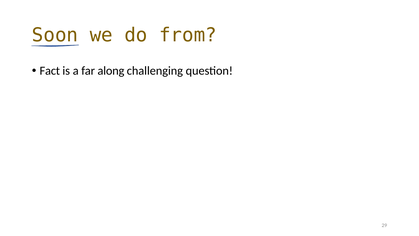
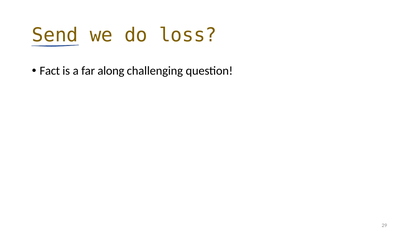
Soon: Soon -> Send (55, 35)
from: from -> loss (188, 35)
